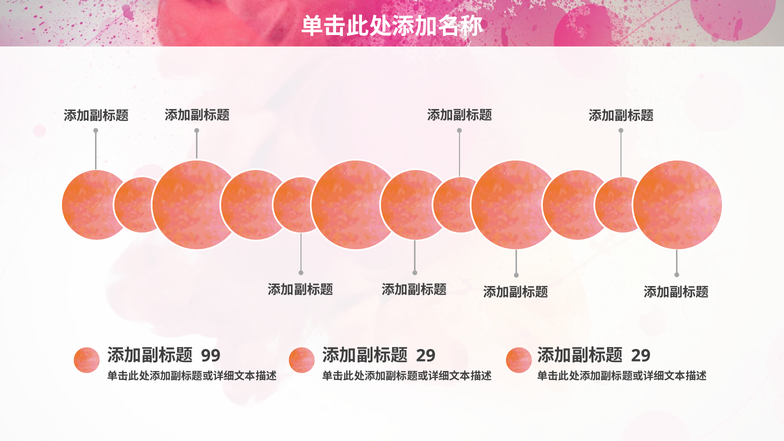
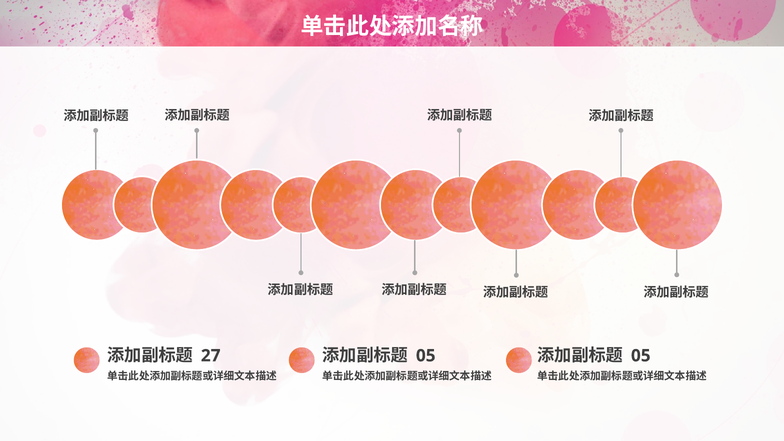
99: 99 -> 27 (211, 356)
29: 29 -> 05 (426, 356)
29: 29 -> 05 (641, 356)
